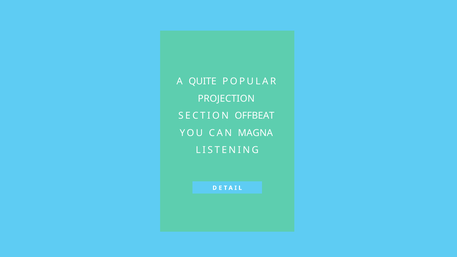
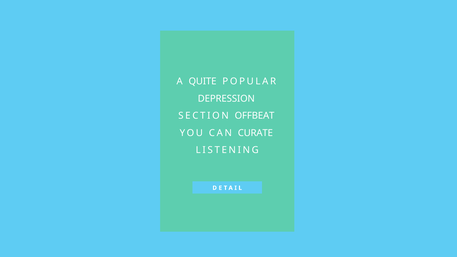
PROJECTION: PROJECTION -> DEPRESSION (226, 99)
MAGNA: MAGNA -> CURATE (255, 133)
